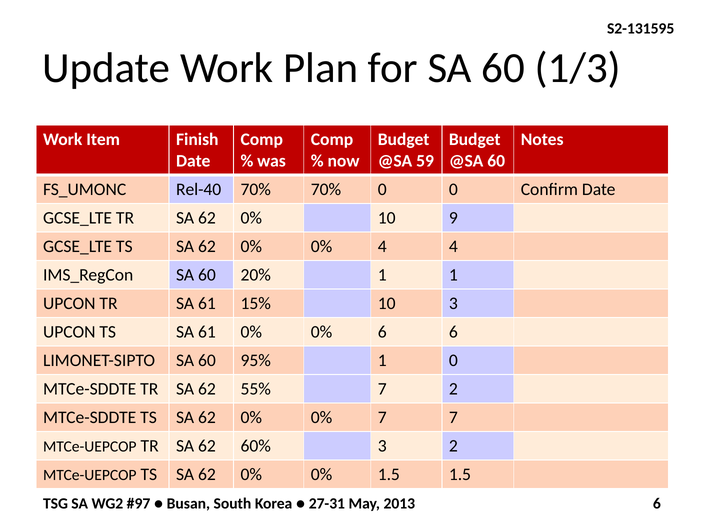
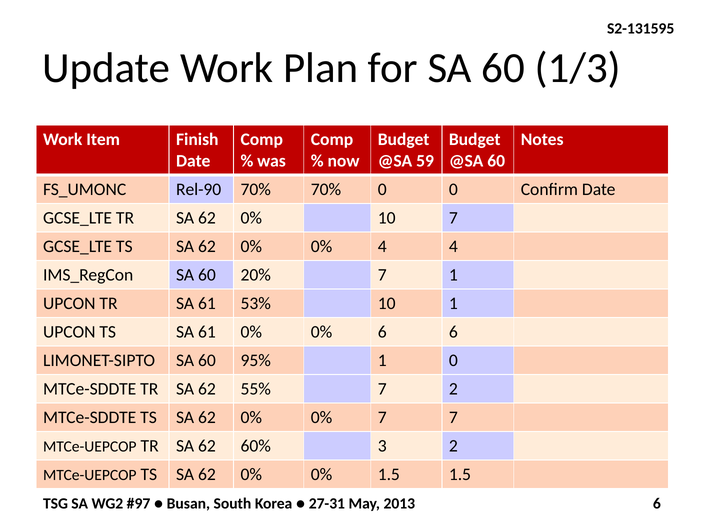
Rel-40: Rel-40 -> Rel-90 (199, 190)
10 9: 9 -> 7 (453, 218)
20% 1: 1 -> 7 (382, 275)
15%: 15% -> 53% (256, 304)
10 3: 3 -> 1 (453, 304)
